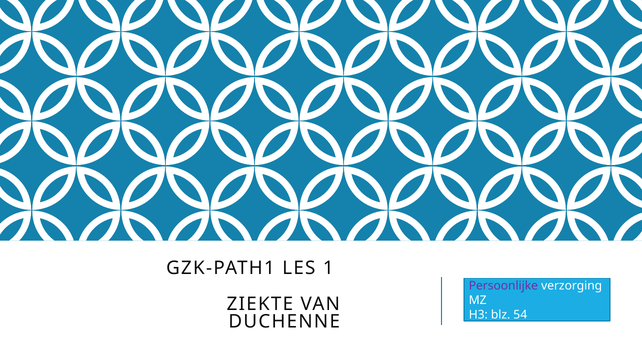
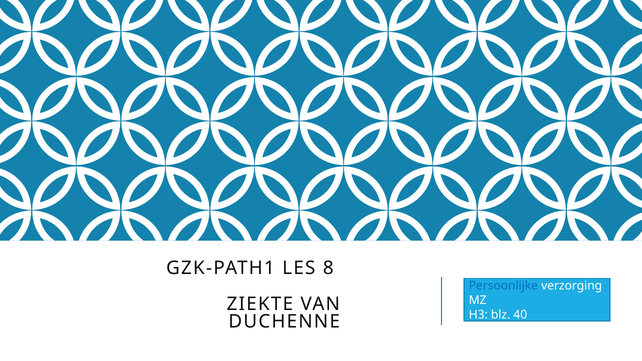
1: 1 -> 8 (328, 268)
Persoonlijke colour: purple -> blue (503, 286)
54: 54 -> 40 (520, 315)
